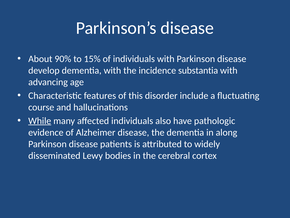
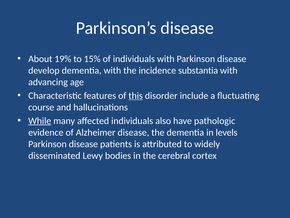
90%: 90% -> 19% (63, 59)
this underline: none -> present (136, 95)
along: along -> levels (227, 132)
